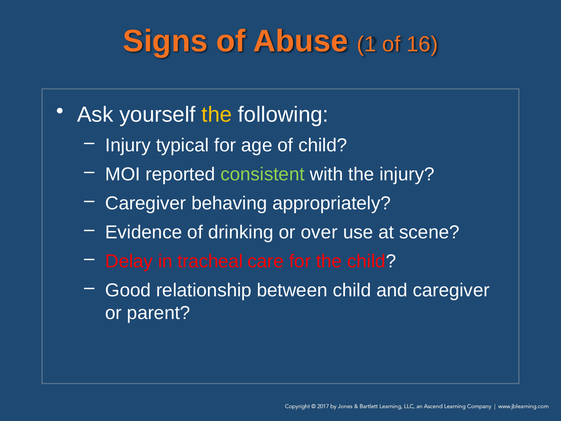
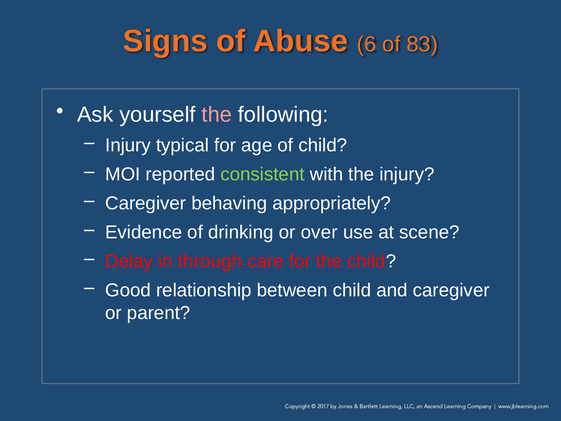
1: 1 -> 6 (367, 44)
16: 16 -> 83 (422, 44)
the colour: yellow -> pink (217, 115)
tracheal: tracheal -> through (210, 261)
